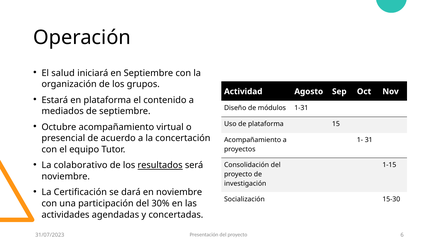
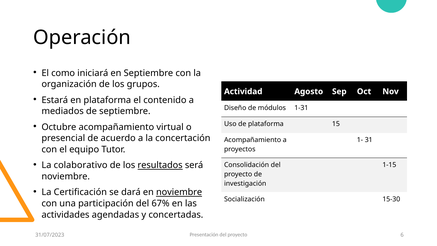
salud: salud -> como (63, 73)
noviembre underline: none -> present (179, 192)
30%: 30% -> 67% (161, 203)
